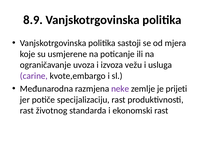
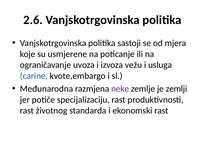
8.9: 8.9 -> 2.6 (33, 20)
carine colour: purple -> blue (34, 76)
prijeti: prijeti -> zemlji (176, 89)
